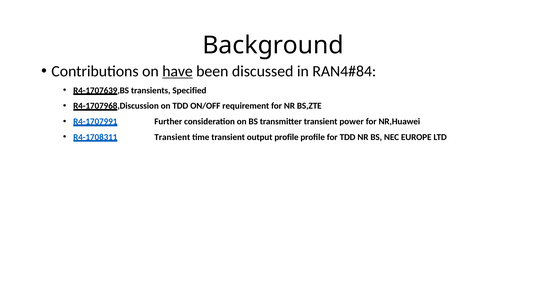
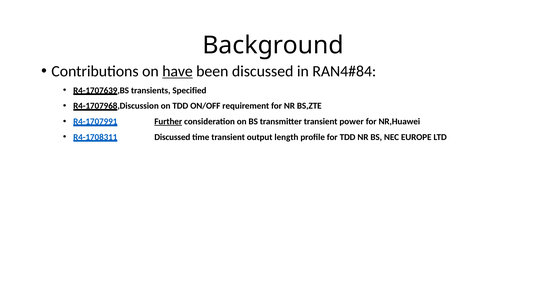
Further underline: none -> present (168, 122)
Transient: Transient -> Discussed (172, 137)
output profile: profile -> length (286, 137)
